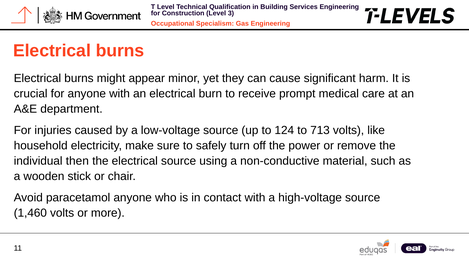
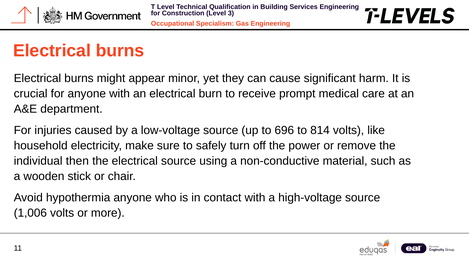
124: 124 -> 696 (284, 130)
713: 713 -> 814 (320, 130)
paracetamol: paracetamol -> hypothermia (78, 198)
1,460: 1,460 -> 1,006 (30, 213)
